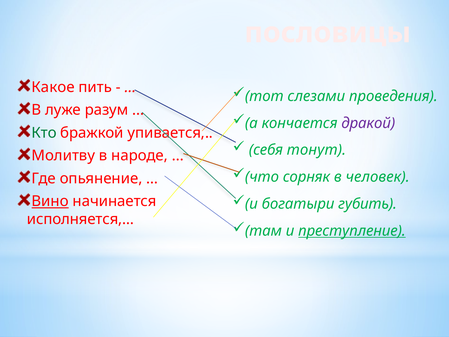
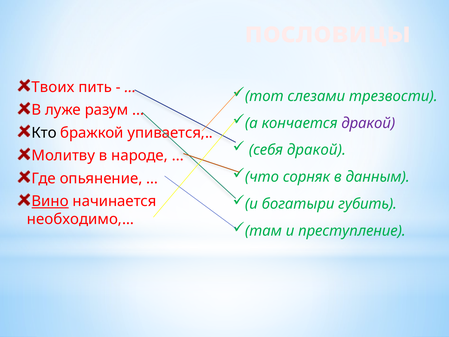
Какое: Какое -> Твоих (53, 87)
проведения: проведения -> трезвости (393, 96)
Кто colour: green -> black (44, 133)
себя тонут: тонут -> дракой (316, 150)
человек: человек -> данным (378, 177)
исполняется,…: исполняется,… -> необходимо,… (80, 219)
преступление underline: present -> none (352, 231)
